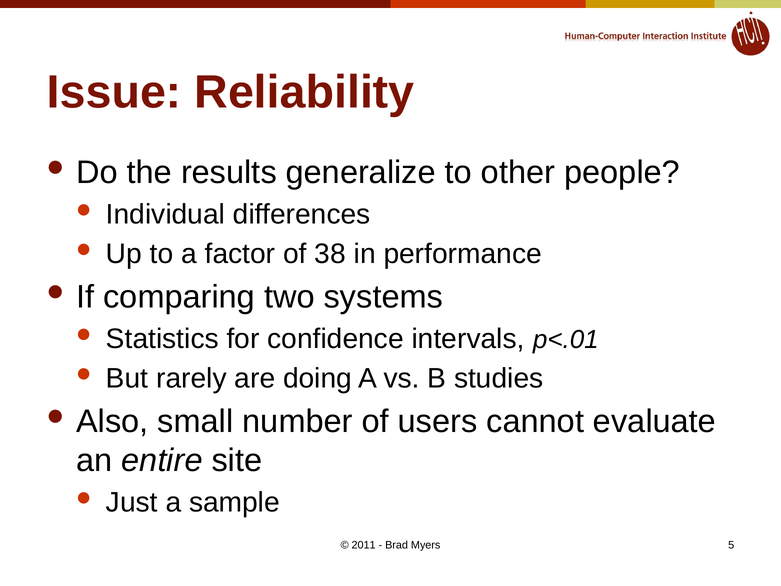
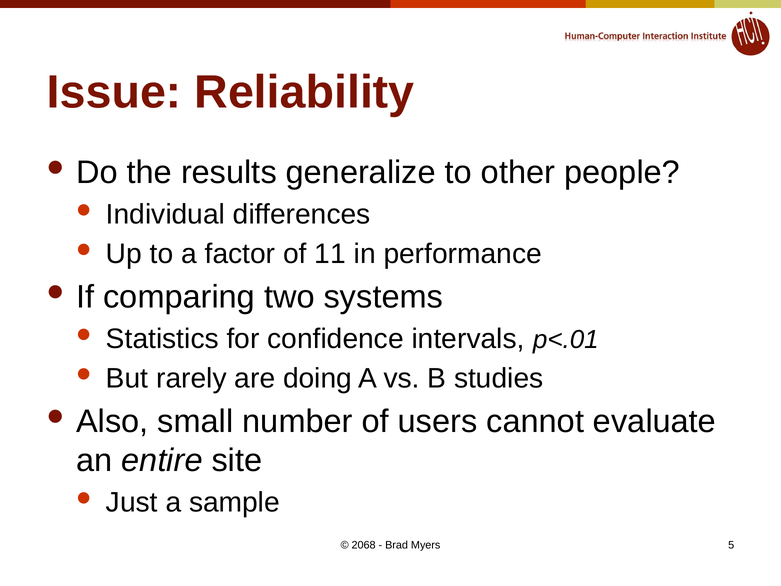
38: 38 -> 11 (330, 254)
2011: 2011 -> 2068 (364, 545)
